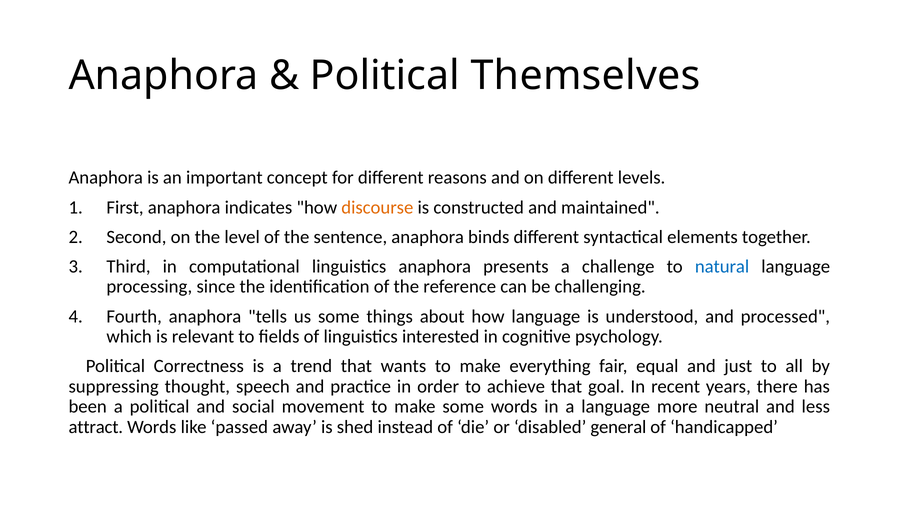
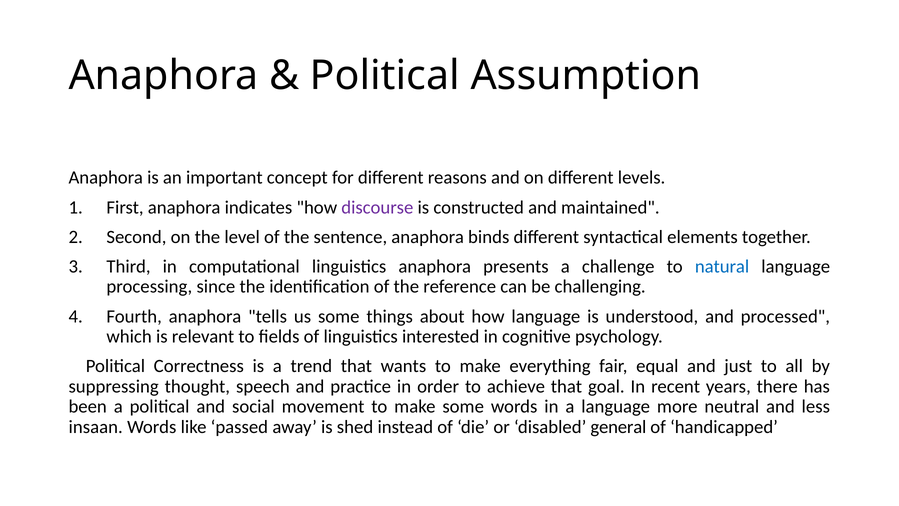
Themselves: Themselves -> Assumption (586, 76)
discourse colour: orange -> purple (377, 207)
attract: attract -> insaan (96, 427)
